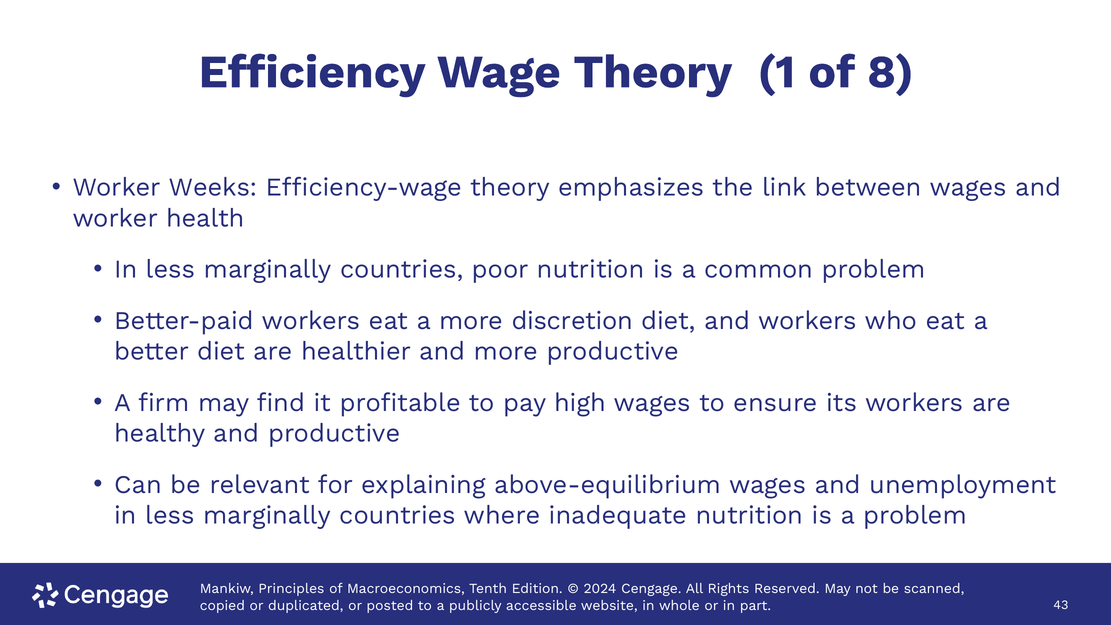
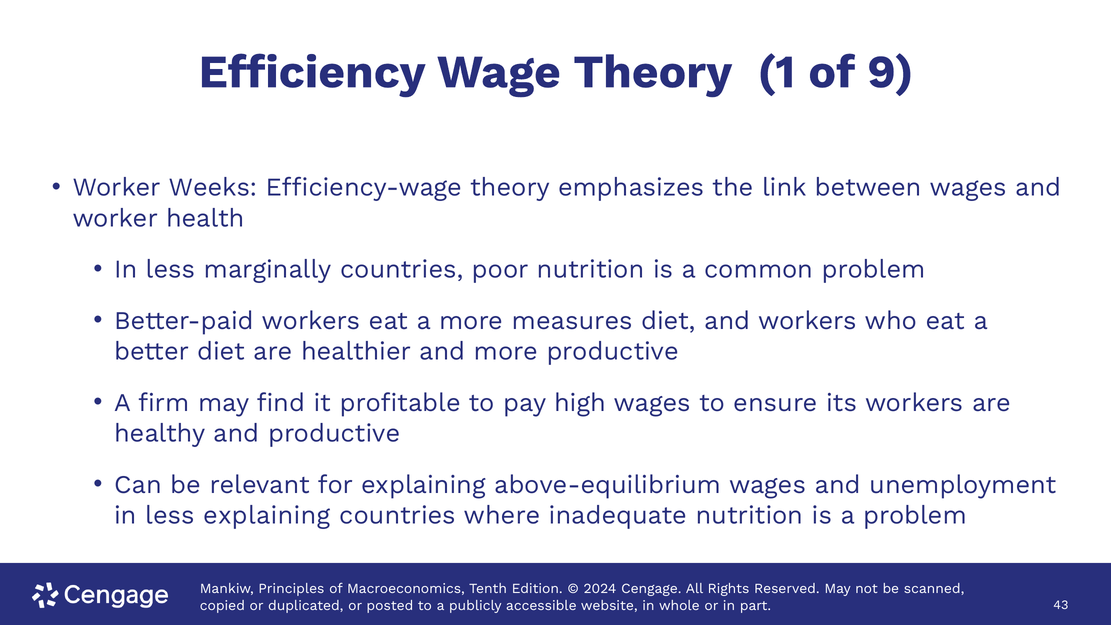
8: 8 -> 9 (890, 72)
discretion: discretion -> measures (572, 321)
marginally: marginally -> explaining (267, 515)
